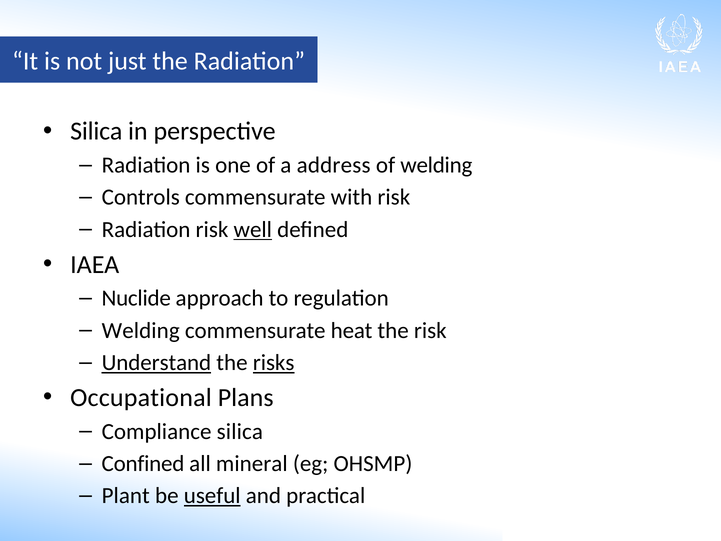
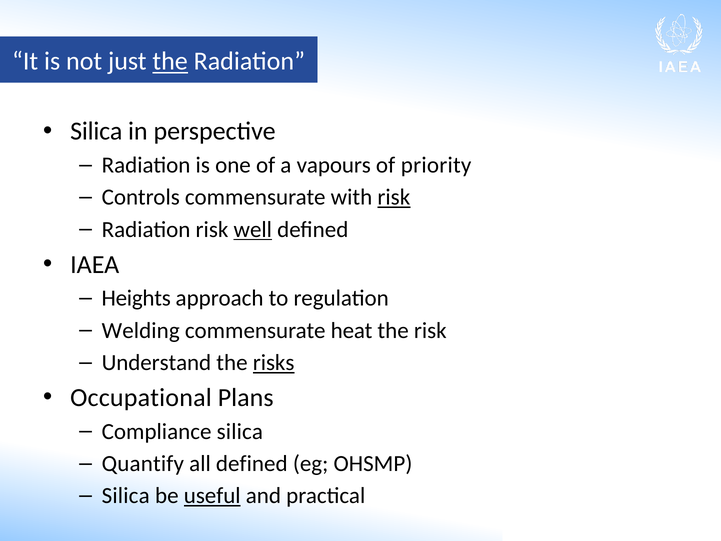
the underline: none -> present (170, 61)
address: address -> vapours (334, 165)
of welding: welding -> priority (436, 165)
risk underline: none -> present (394, 197)
Nuclide: Nuclide -> Heights (136, 298)
Understand underline: present -> none (156, 363)
Confined: Confined -> Quantify (143, 463)
all mineral: mineral -> defined (252, 463)
Plant: Plant -> Silica (126, 496)
